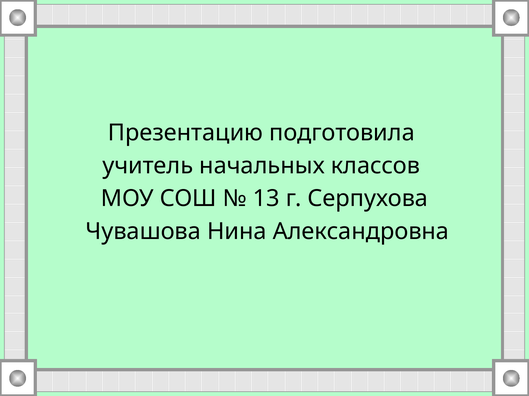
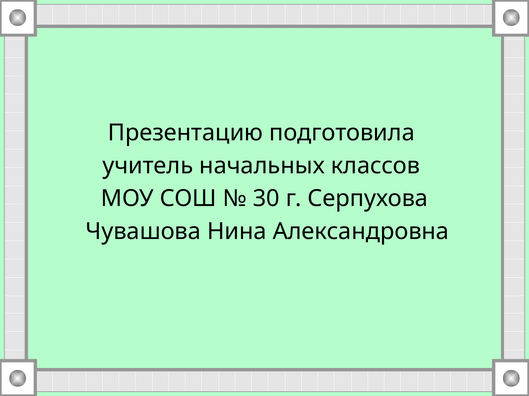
13: 13 -> 30 (266, 199)
